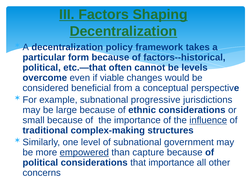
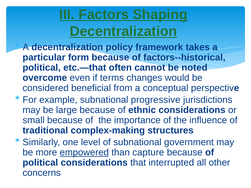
levels: levels -> noted (194, 68)
viable: viable -> terms (112, 78)
influence underline: present -> none (208, 120)
that importance: importance -> interrupted (171, 163)
